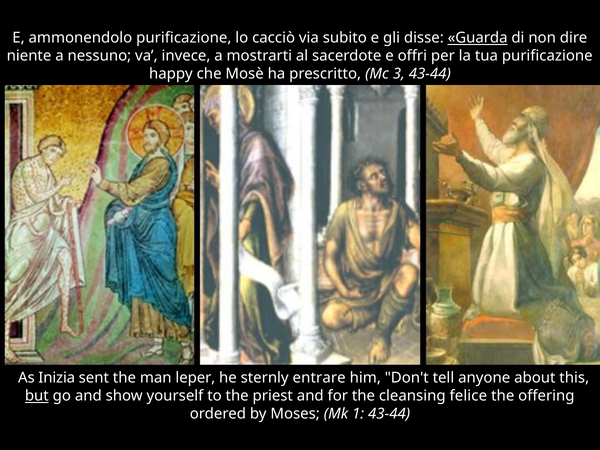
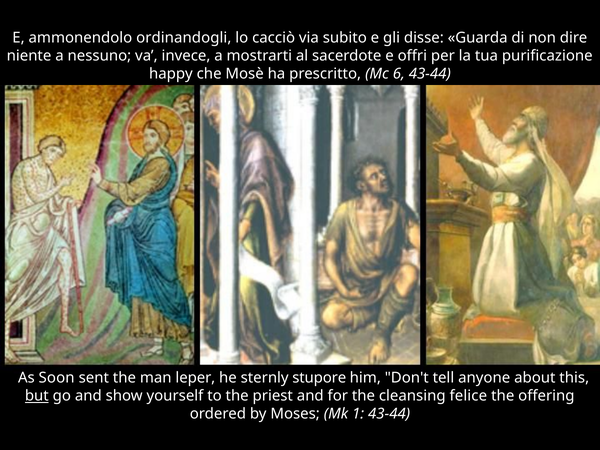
ammonendolo purificazione: purificazione -> ordinandogli (184, 38)
Guarda underline: present -> none (478, 38)
3: 3 -> 6 (399, 74)
Inizia: Inizia -> Soon (57, 378)
entrare: entrare -> stupore (319, 378)
